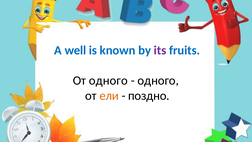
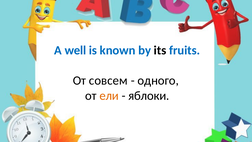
its colour: purple -> black (160, 50)
От одного: одного -> совсем (108, 80)
поздно: поздно -> яблоки (149, 96)
